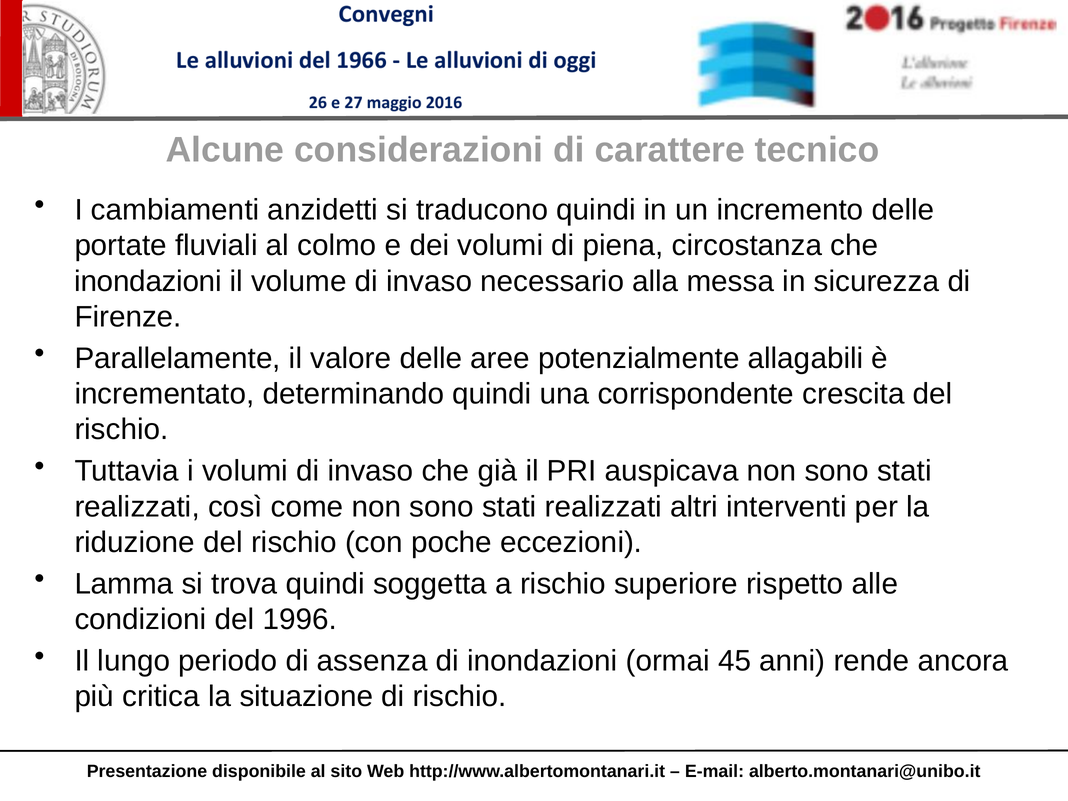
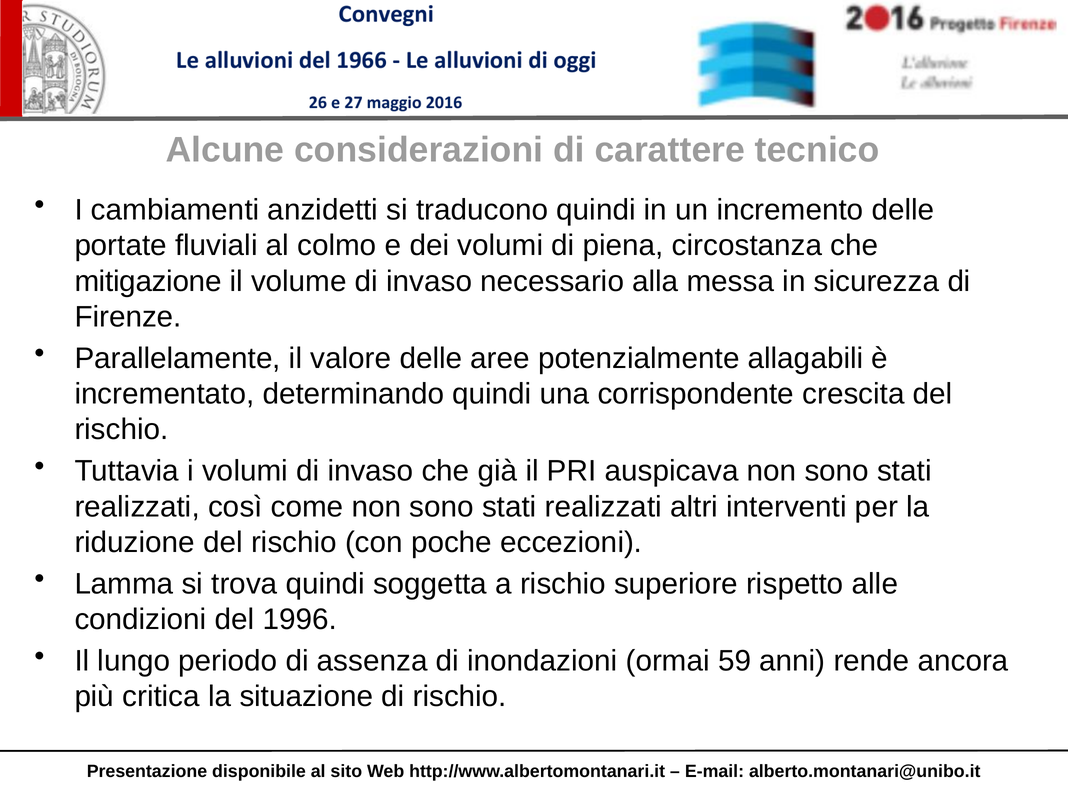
inondazioni: inondazioni -> mitigazione (148, 281)
45: 45 -> 59 (735, 661)
